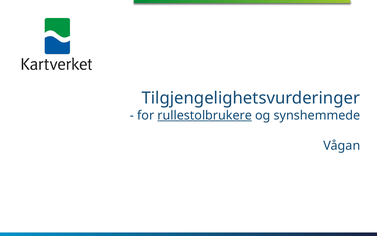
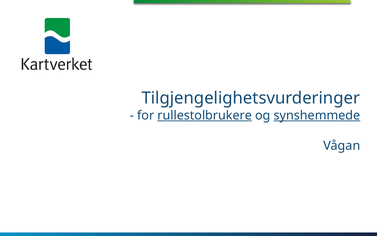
synshemmede underline: none -> present (317, 115)
